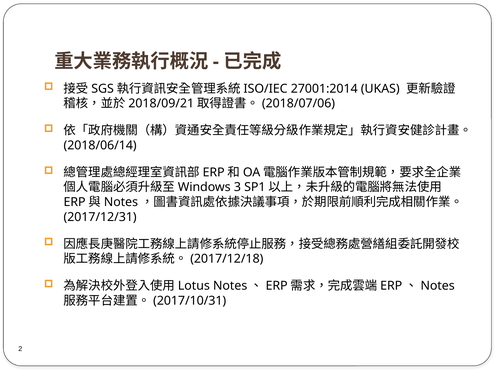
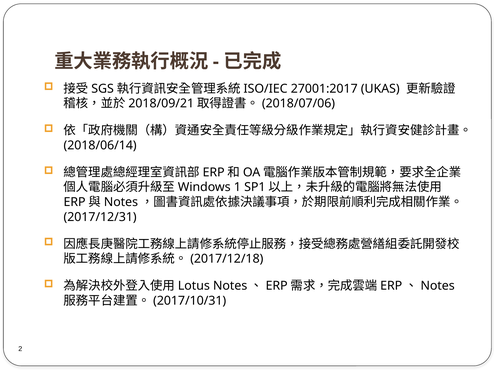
27001:2014: 27001:2014 -> 27001:2017 (324, 89)
3: 3 -> 1 (237, 187)
